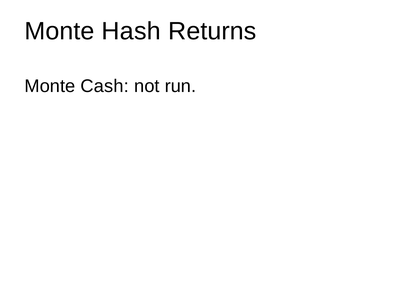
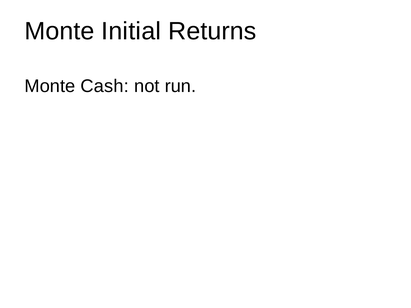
Hash: Hash -> Initial (131, 31)
